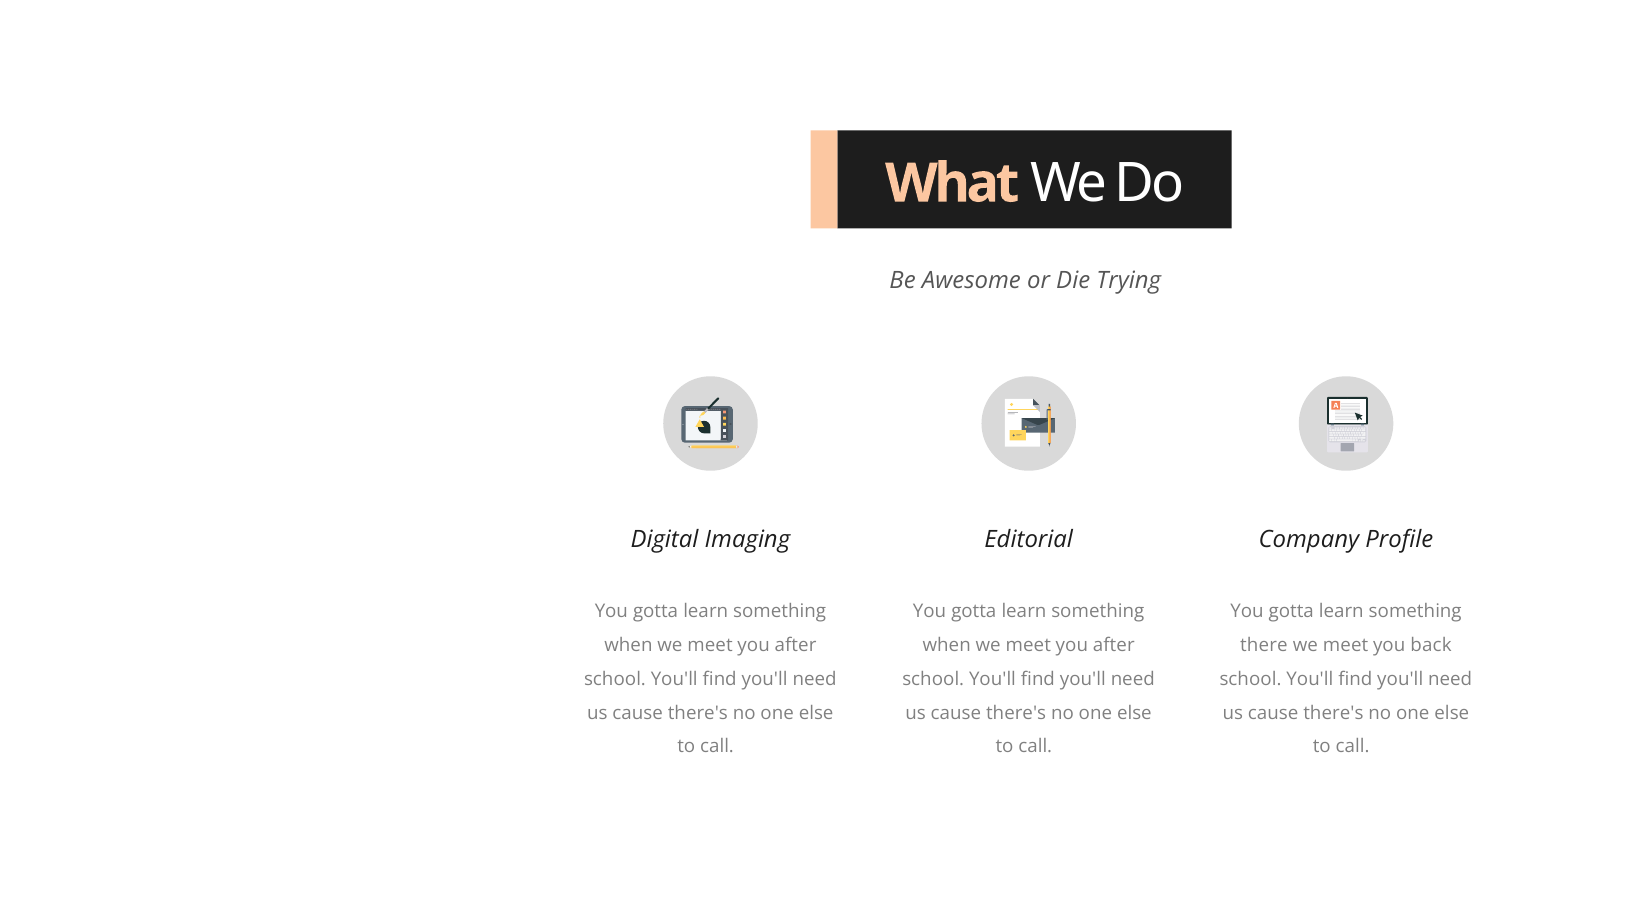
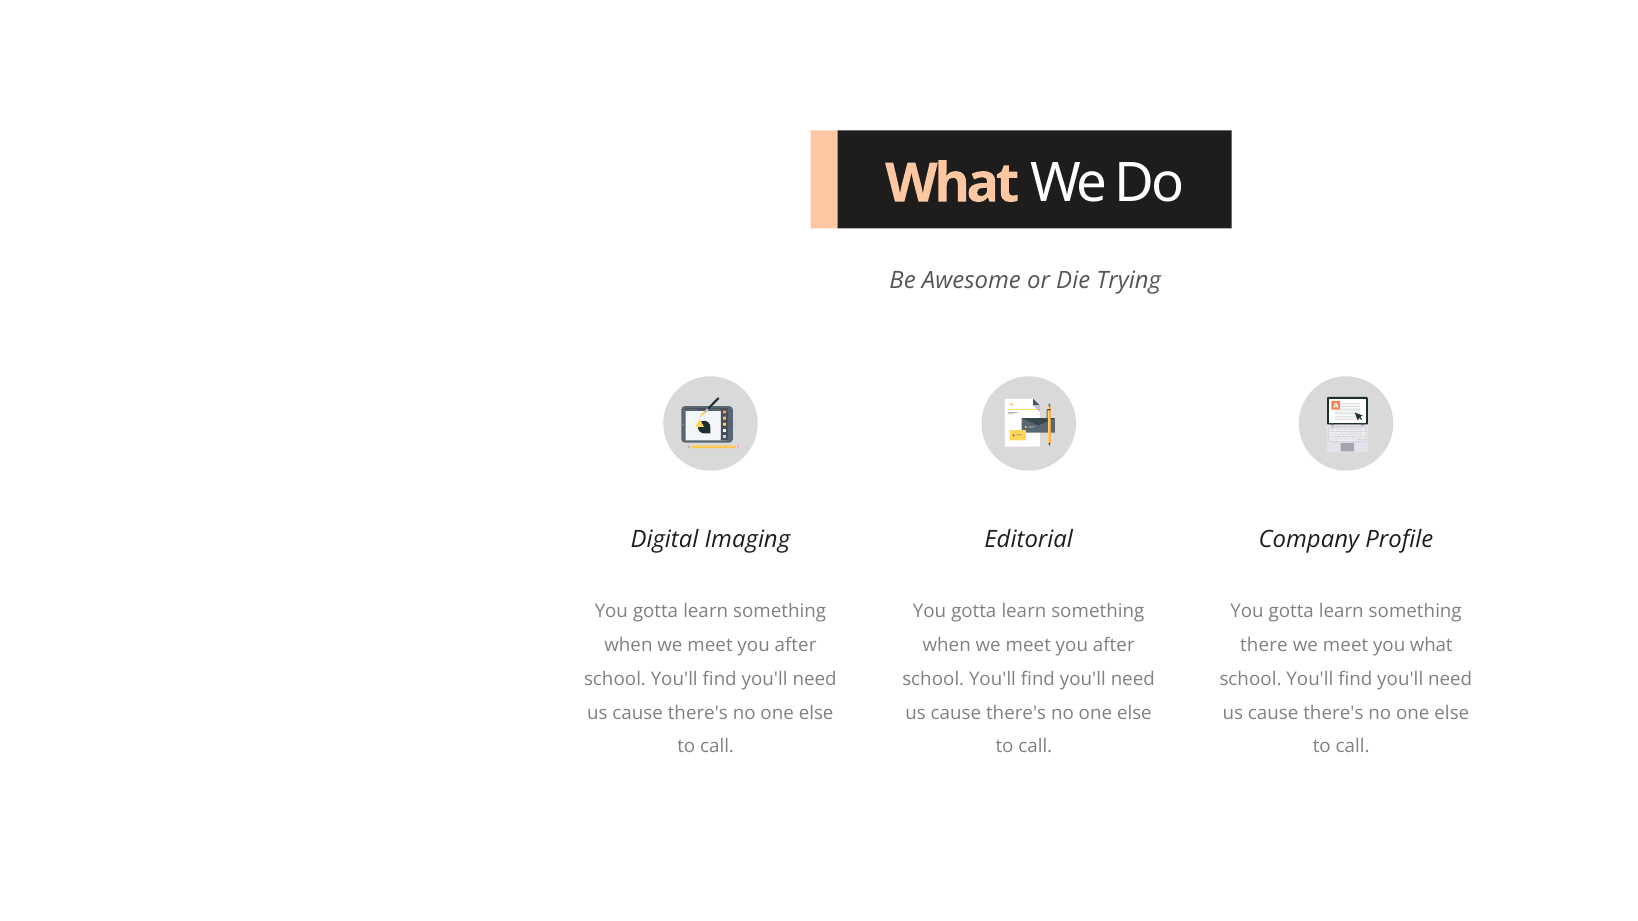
you back: back -> what (1431, 646)
